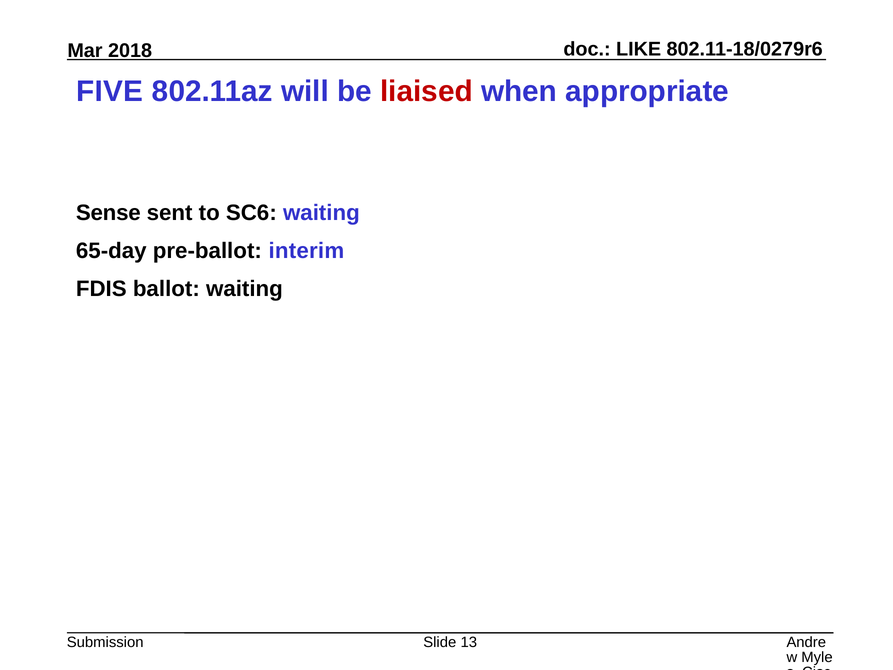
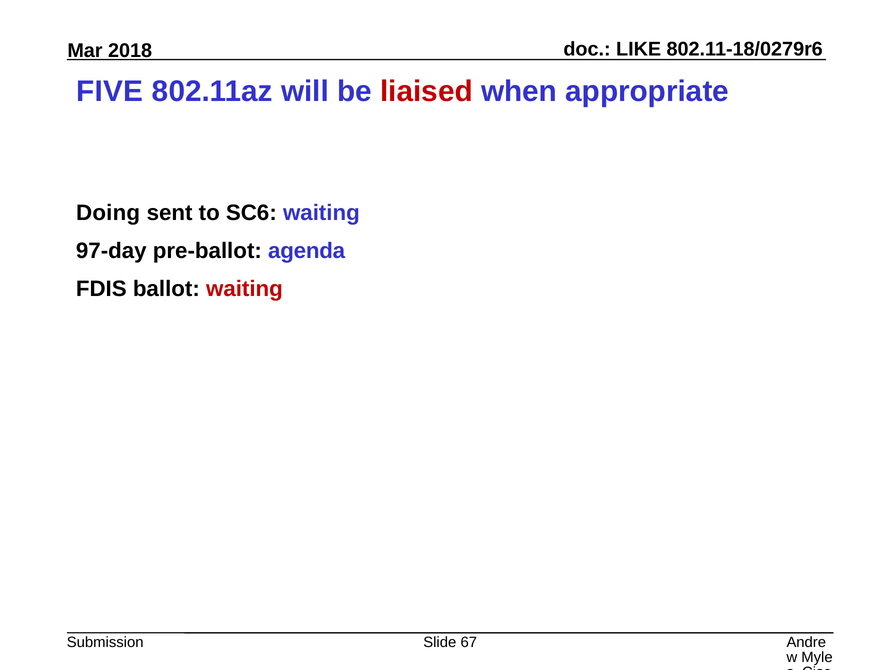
Sense: Sense -> Doing (108, 213)
65-day: 65-day -> 97-day (111, 251)
interim: interim -> agenda (307, 251)
waiting colour: black -> red (244, 289)
13: 13 -> 67 (469, 642)
